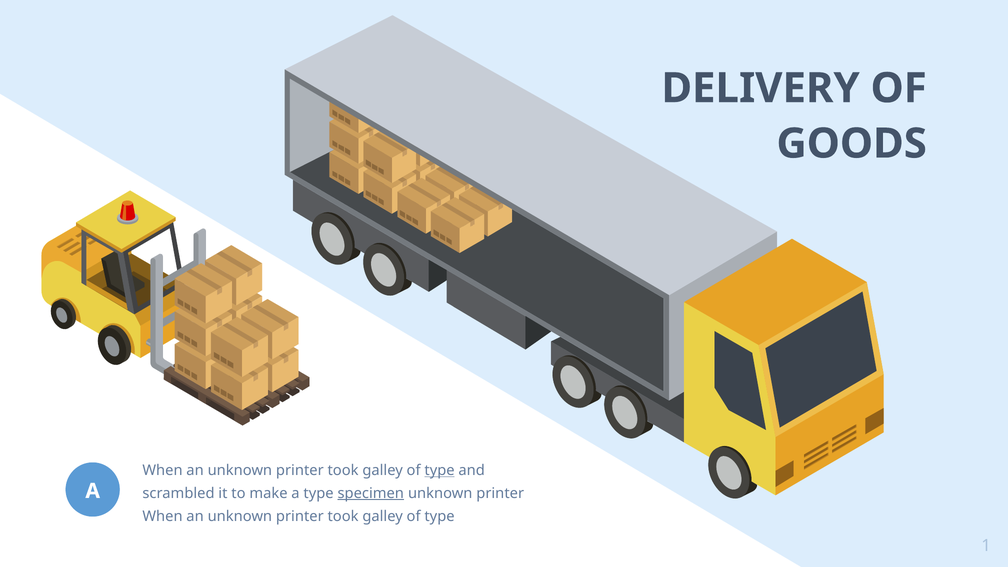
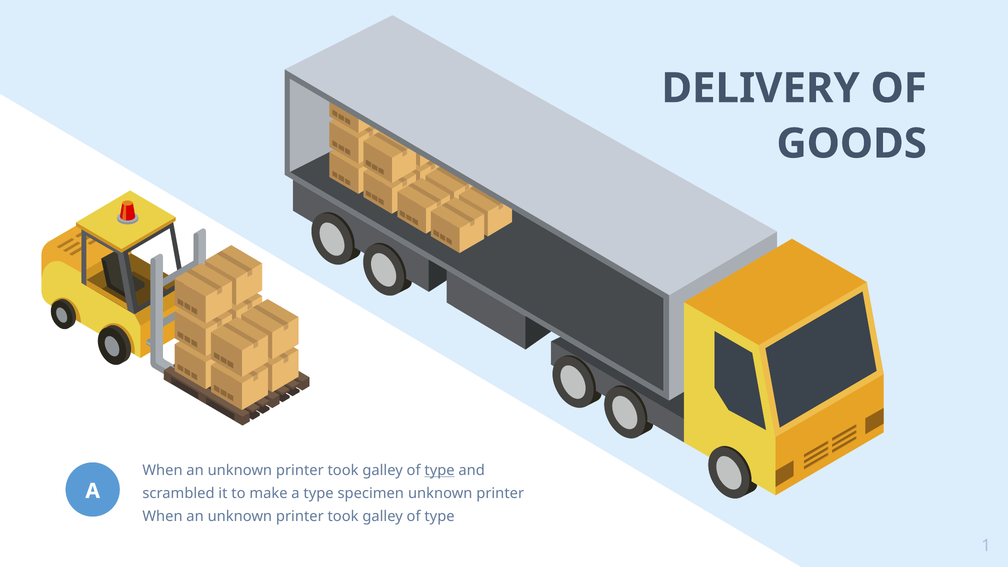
specimen underline: present -> none (371, 493)
